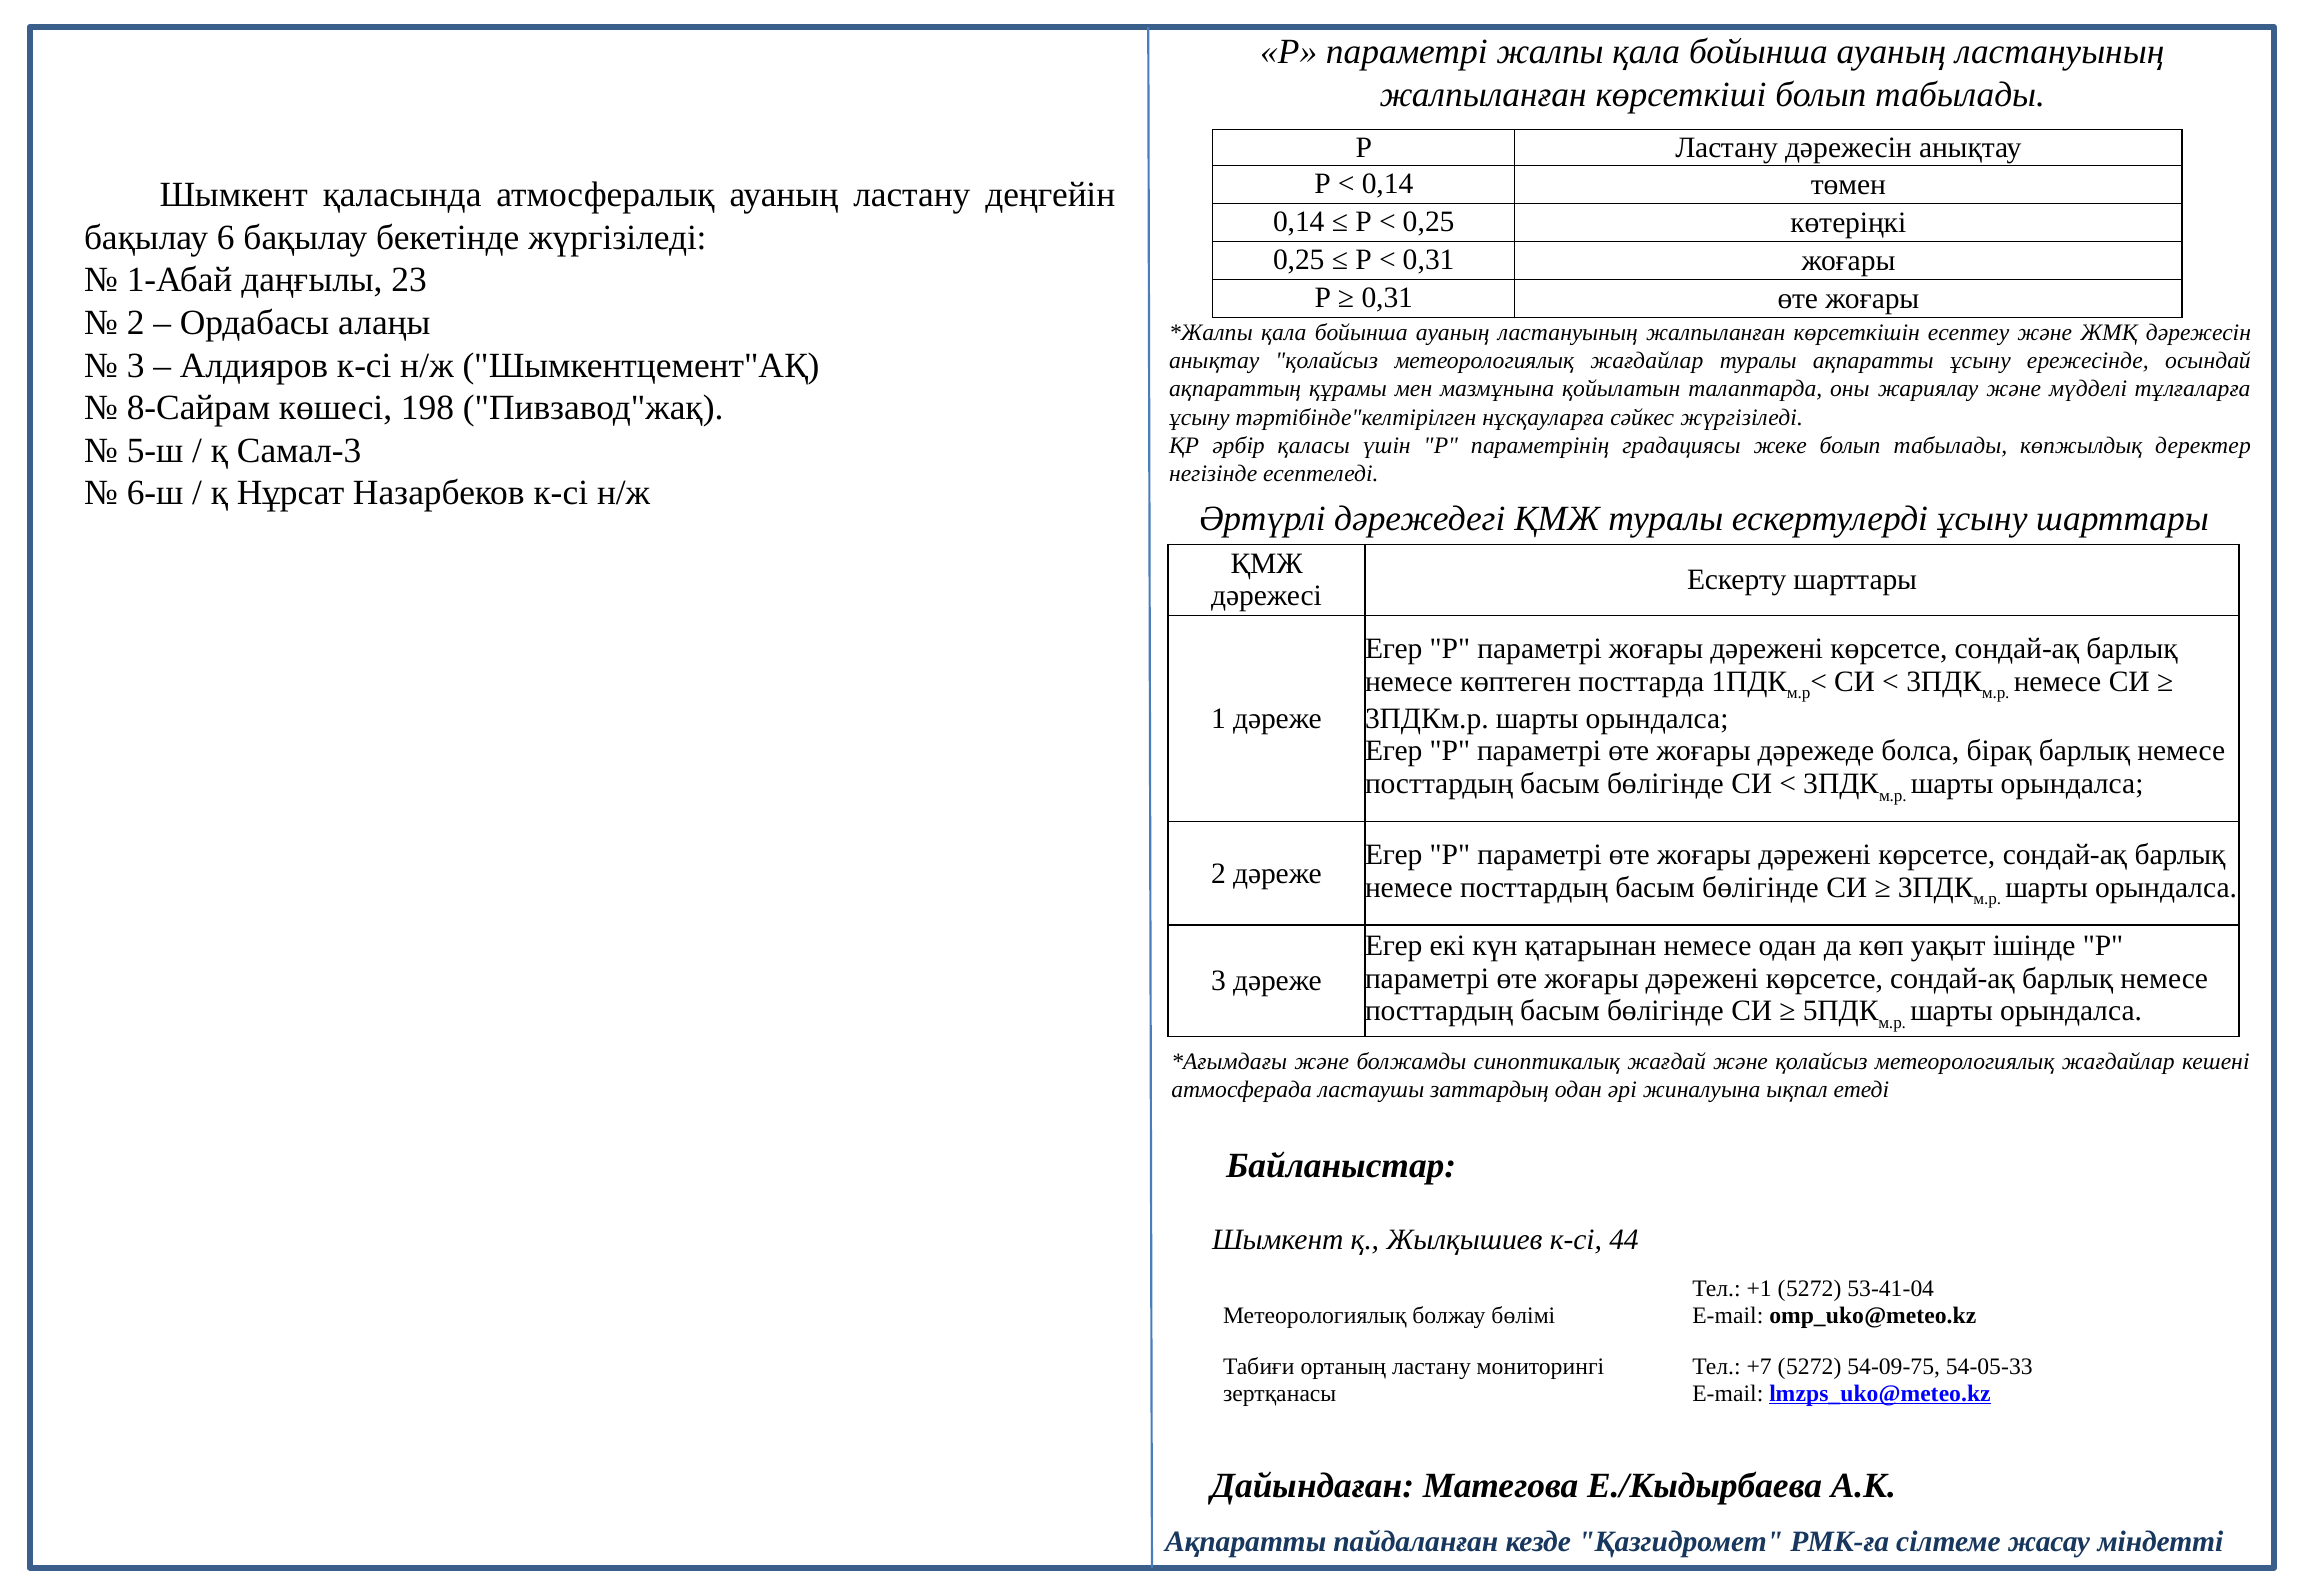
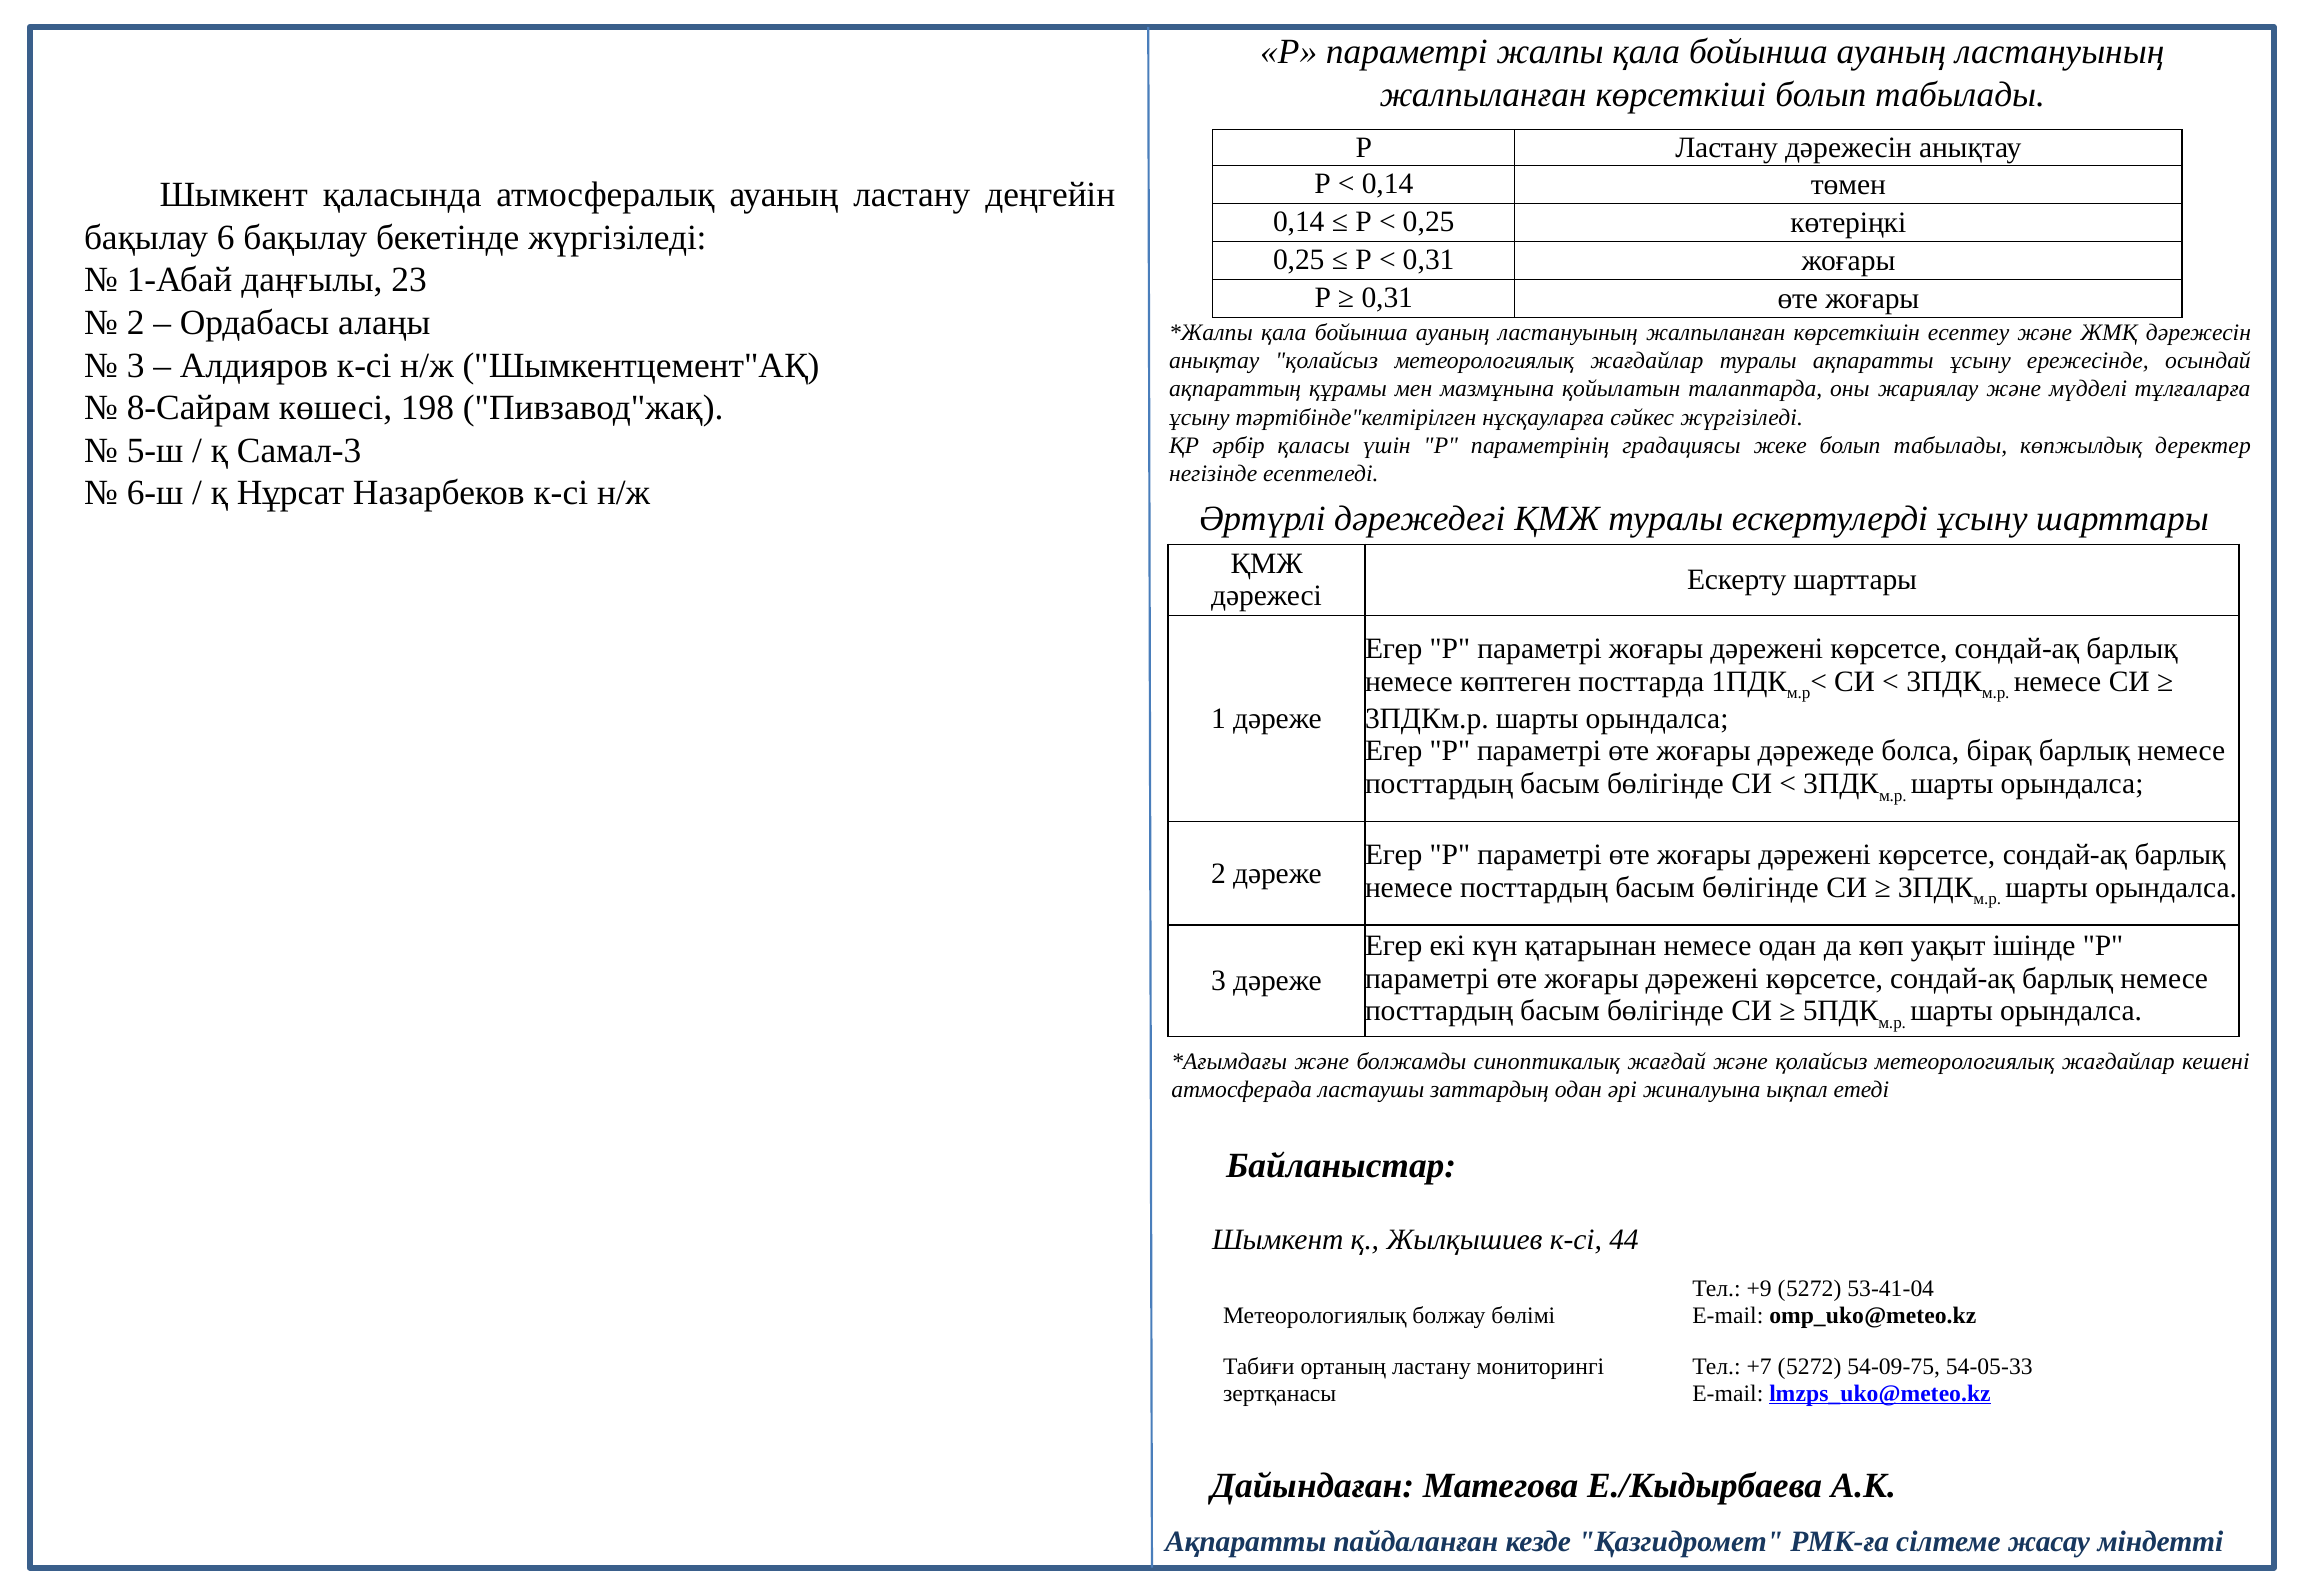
+1: +1 -> +9 (1759, 1289)
